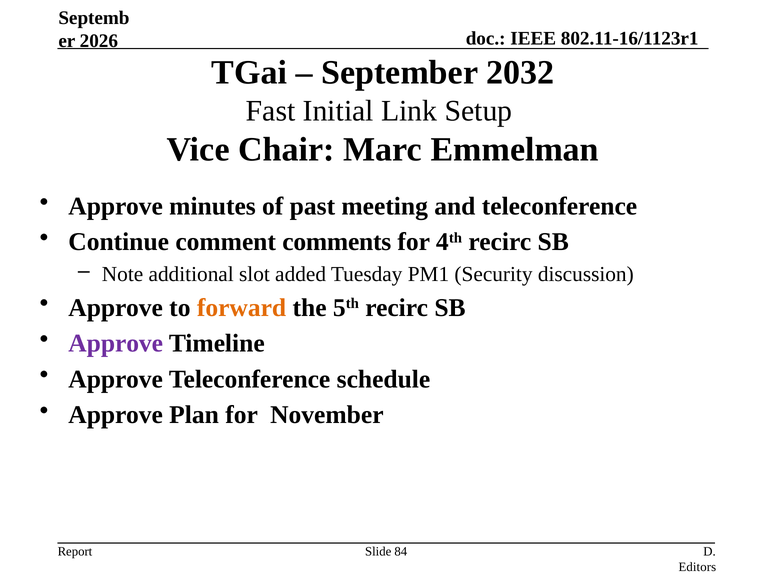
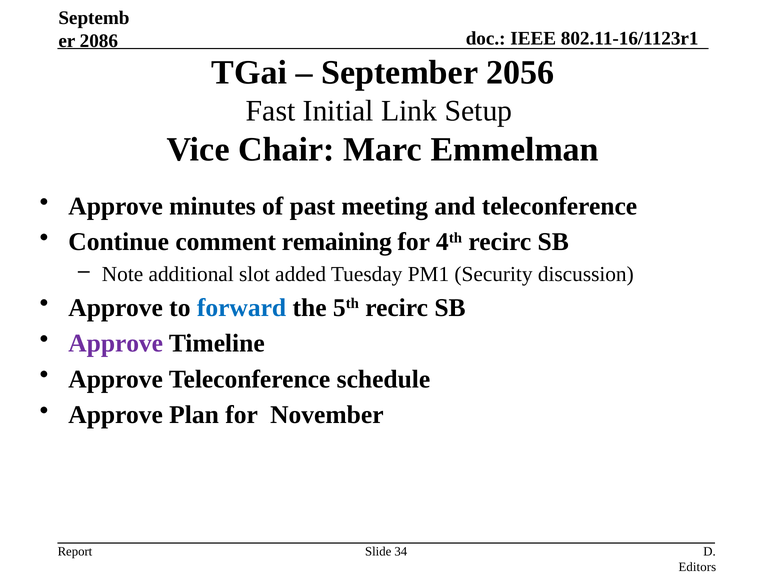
2026: 2026 -> 2086 (99, 41)
2032: 2032 -> 2056 (520, 73)
comments: comments -> remaining (337, 242)
forward colour: orange -> blue (242, 307)
84: 84 -> 34 (401, 551)
